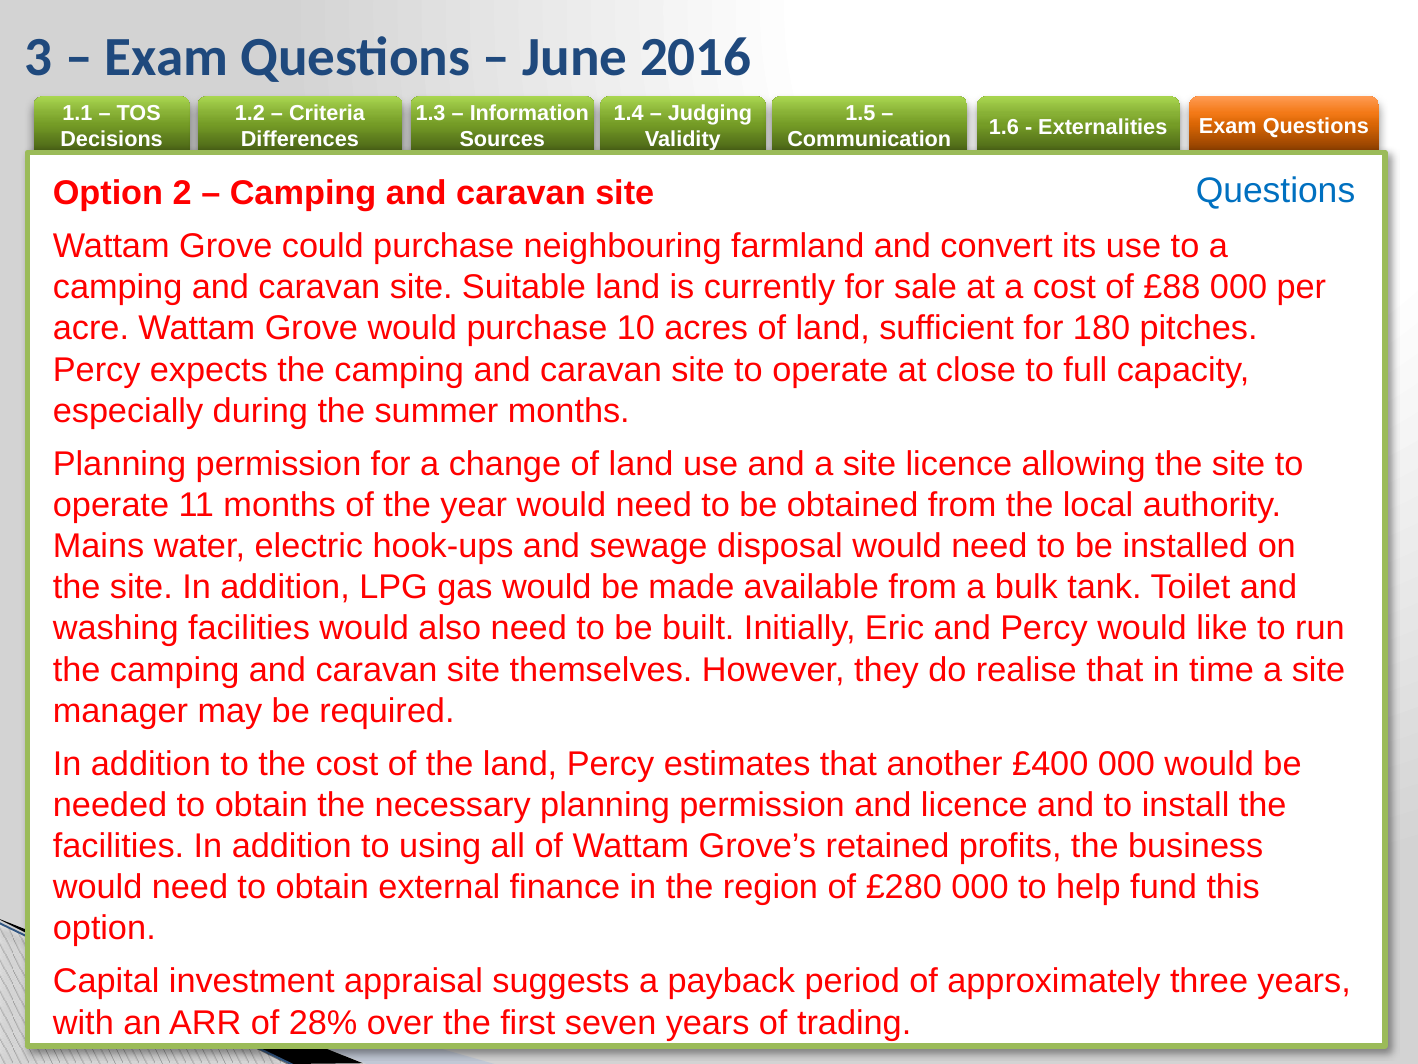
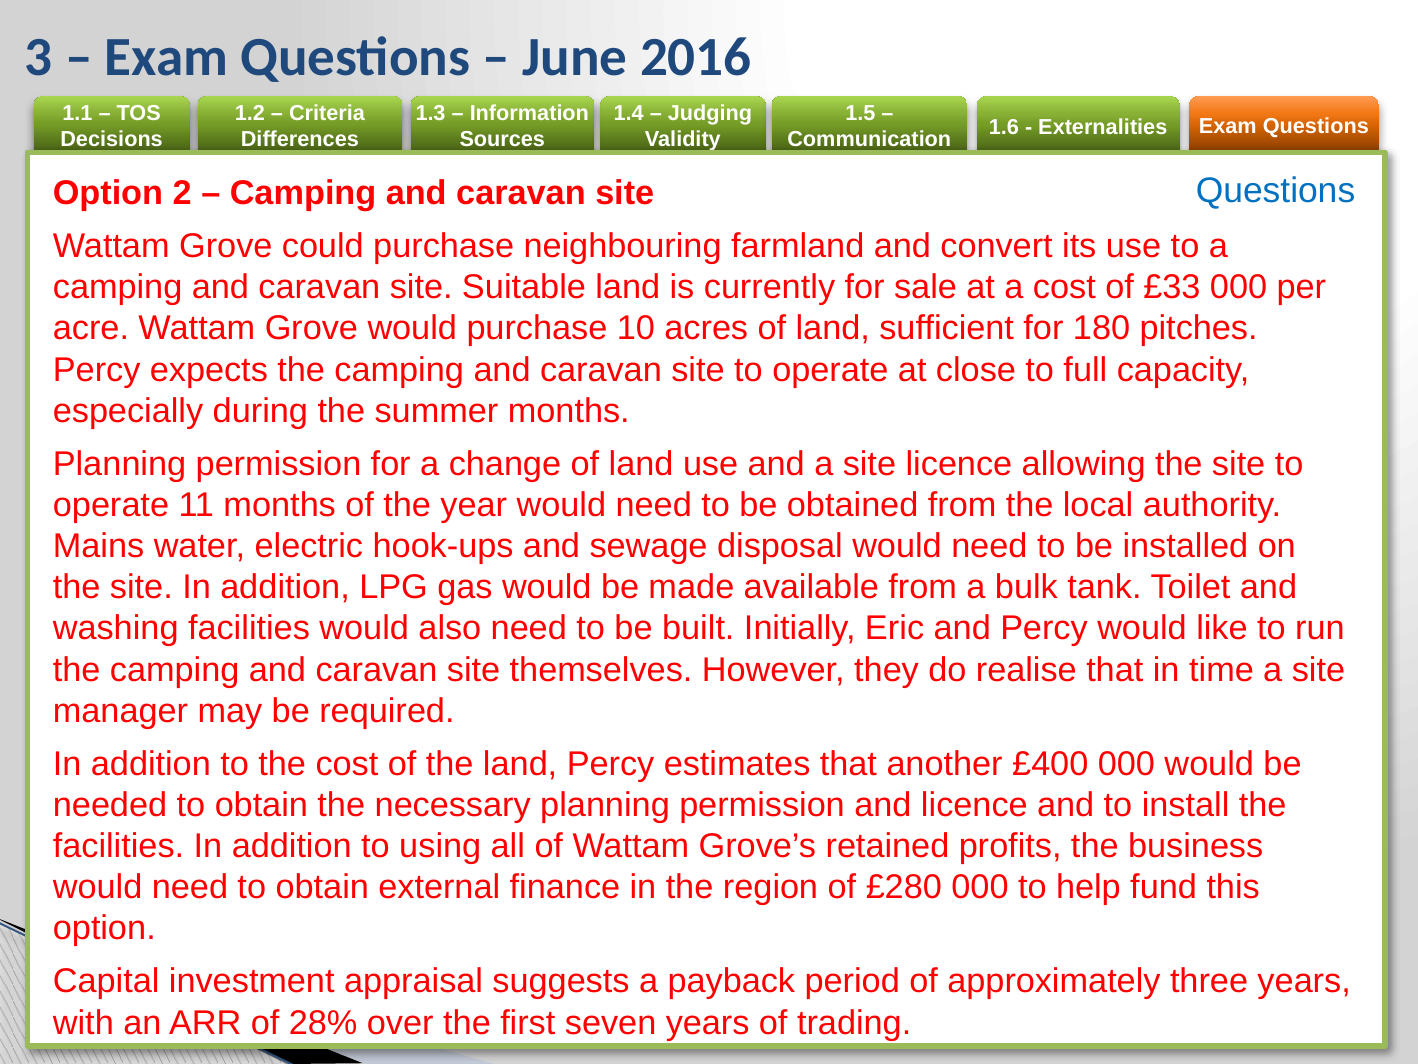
£88: £88 -> £33 (1172, 287)
